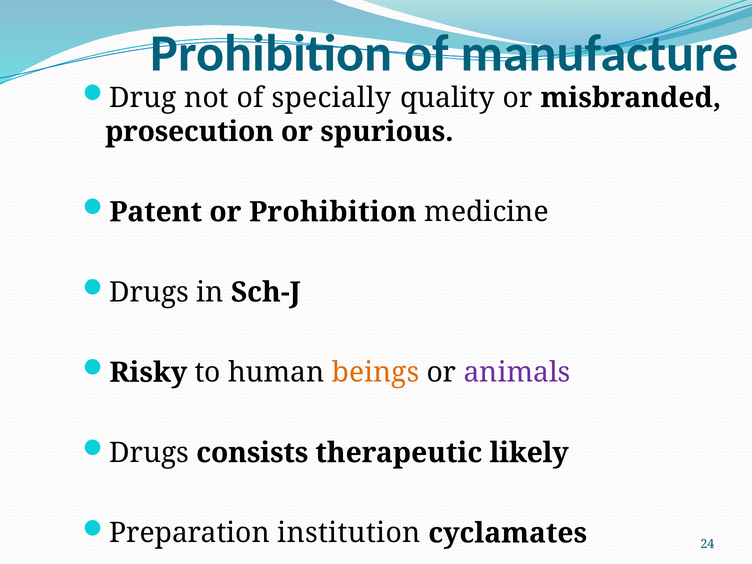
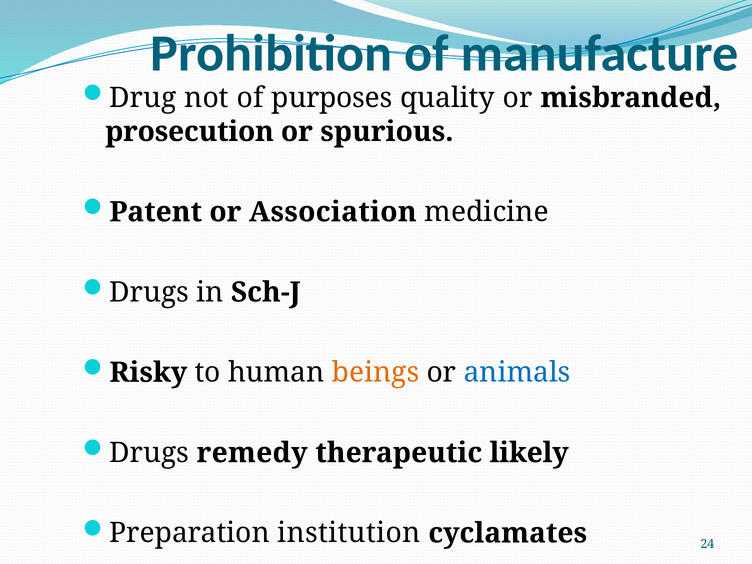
specially: specially -> purposes (332, 98)
or Prohibition: Prohibition -> Association (333, 212)
animals colour: purple -> blue (517, 373)
consists: consists -> remedy (252, 453)
